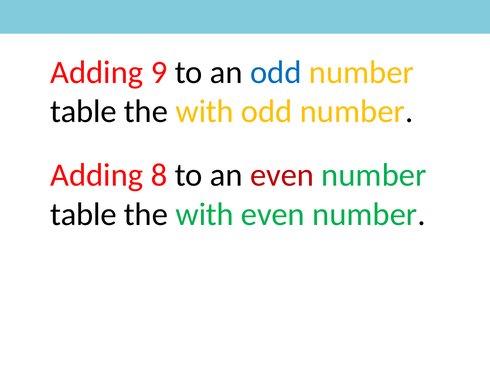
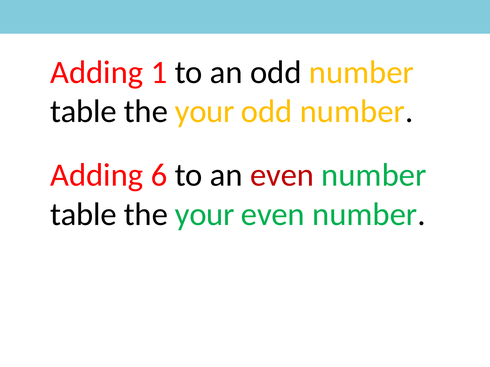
9: 9 -> 1 (159, 72)
odd colour: blue -> black (276, 72)
with: with -> your (205, 112)
8: 8 -> 6 (159, 175)
with: with -> your (205, 215)
